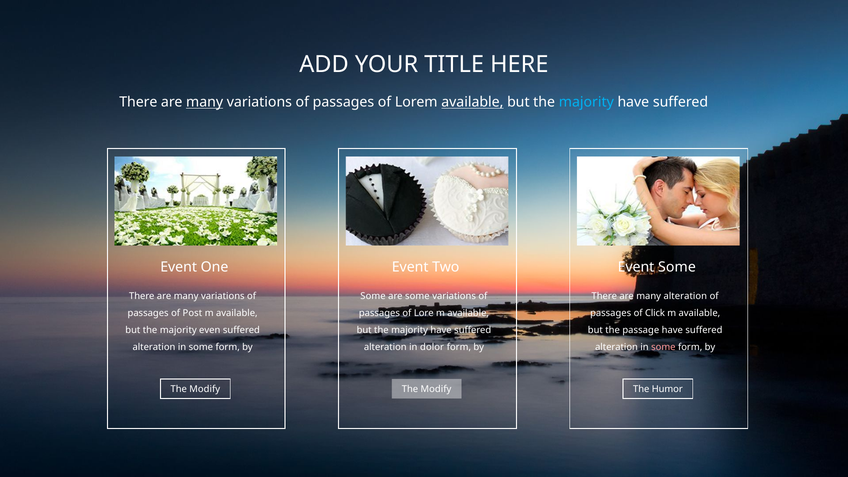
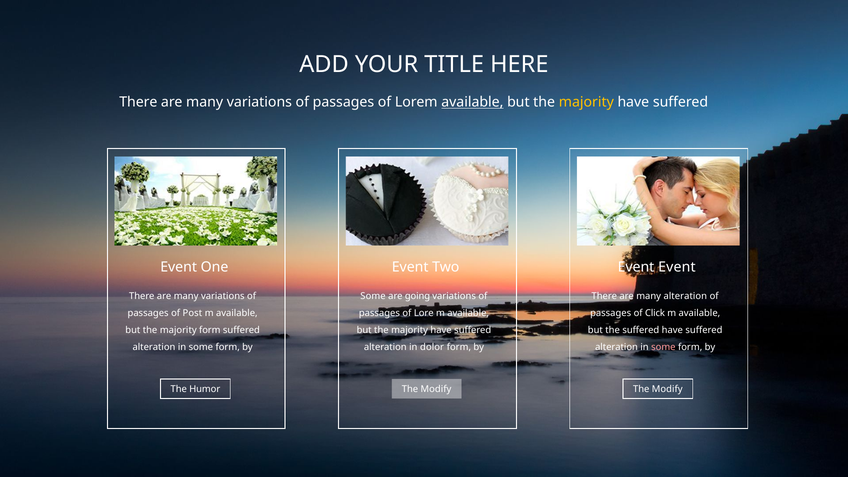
many underline: present -> none (205, 102)
majority colour: light blue -> yellow (586, 102)
Event Some: Some -> Event (677, 267)
are some: some -> going (417, 296)
majority even: even -> form (210, 330)
the passage: passage -> suffered (641, 330)
Modify: Modify -> Humor (205, 389)
Humor: Humor -> Modify (667, 389)
